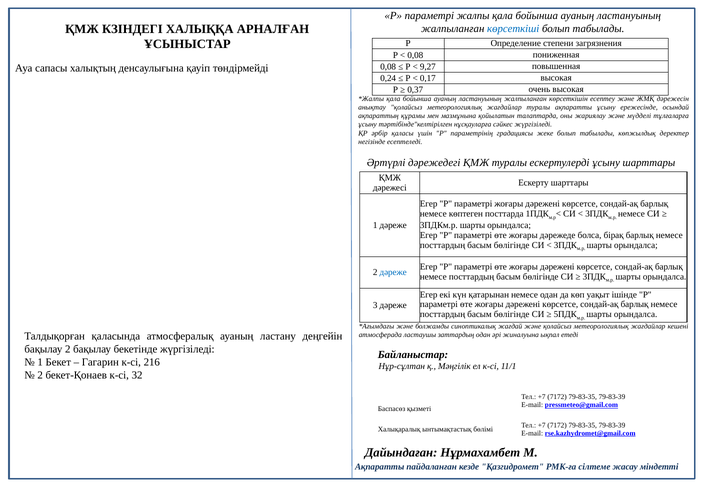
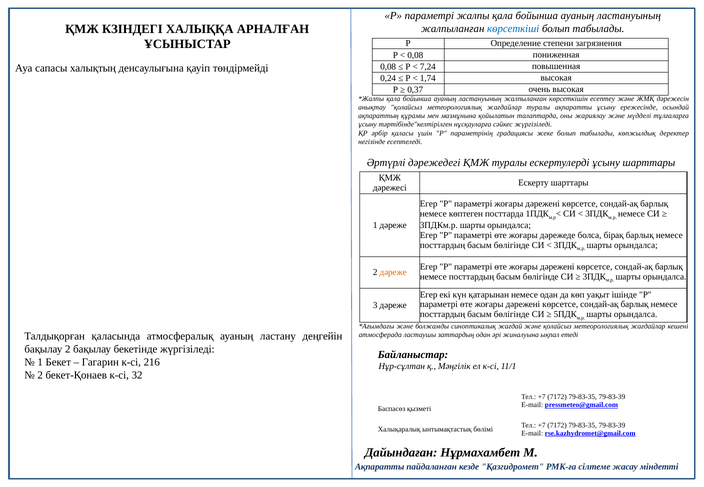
9,27: 9,27 -> 7,24 (428, 67)
0,17: 0,17 -> 1,74 (428, 78)
дәреже colour: blue -> orange (393, 273)
